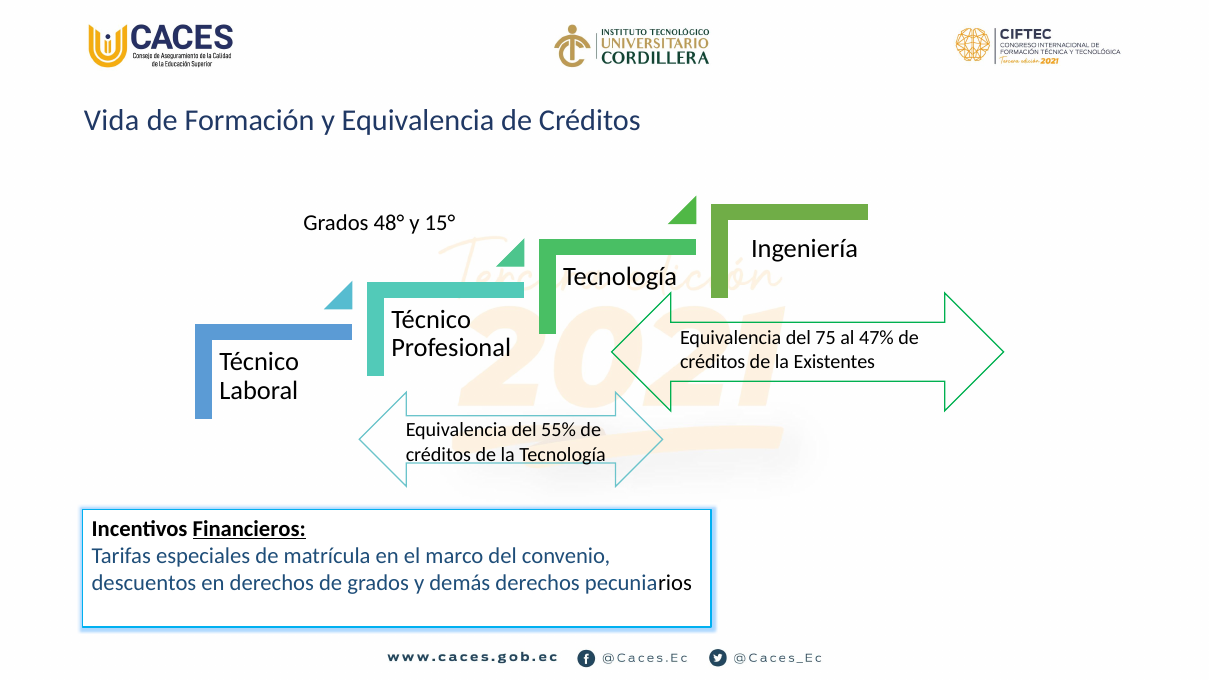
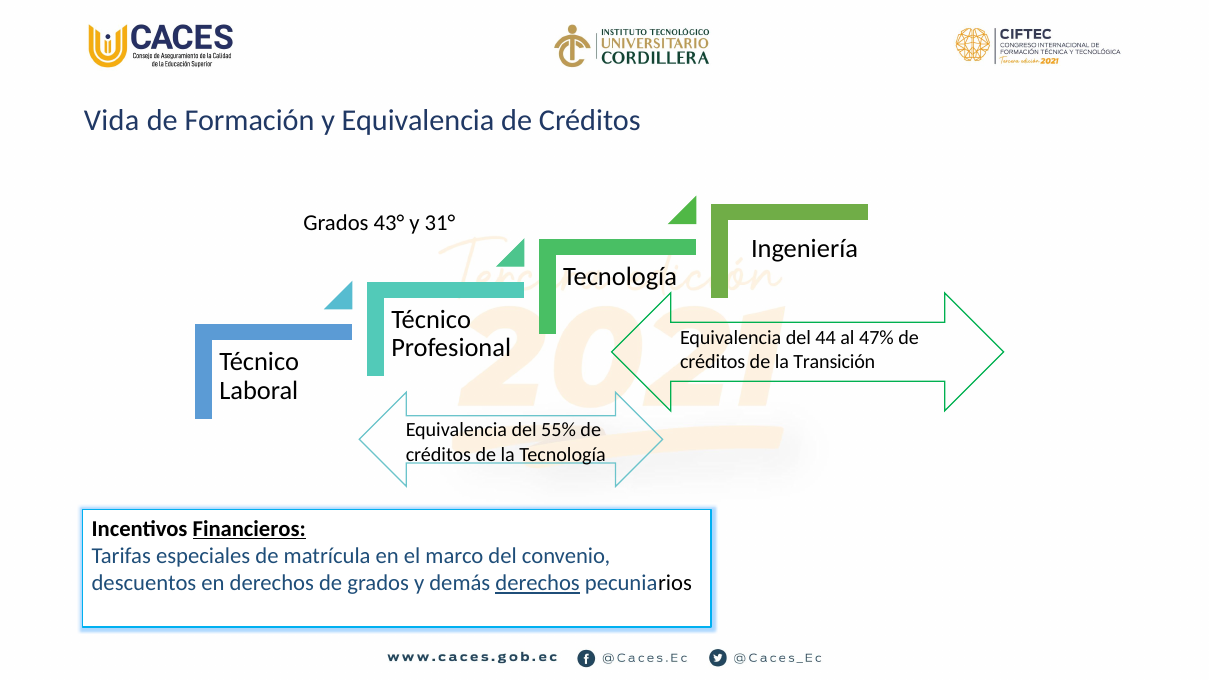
48°: 48° -> 43° (389, 223)
15°: 15° -> 31° (440, 223)
75: 75 -> 44 (826, 338)
Existentes: Existentes -> Transición (834, 362)
derechos underline: none -> present (538, 583)
